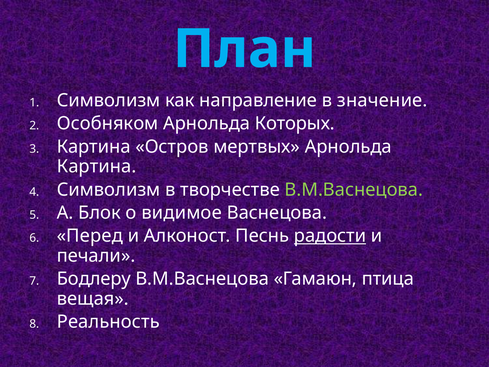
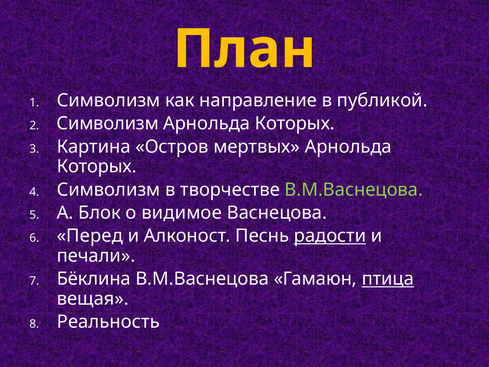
План colour: light blue -> yellow (244, 49)
значение: значение -> публикой (382, 100)
Особняком: Особняком -> Символизм (108, 123)
Картина: Картина -> Которых (97, 166)
Бодлеру: Бодлеру -> Бёклина (94, 279)
птица underline: none -> present (388, 279)
